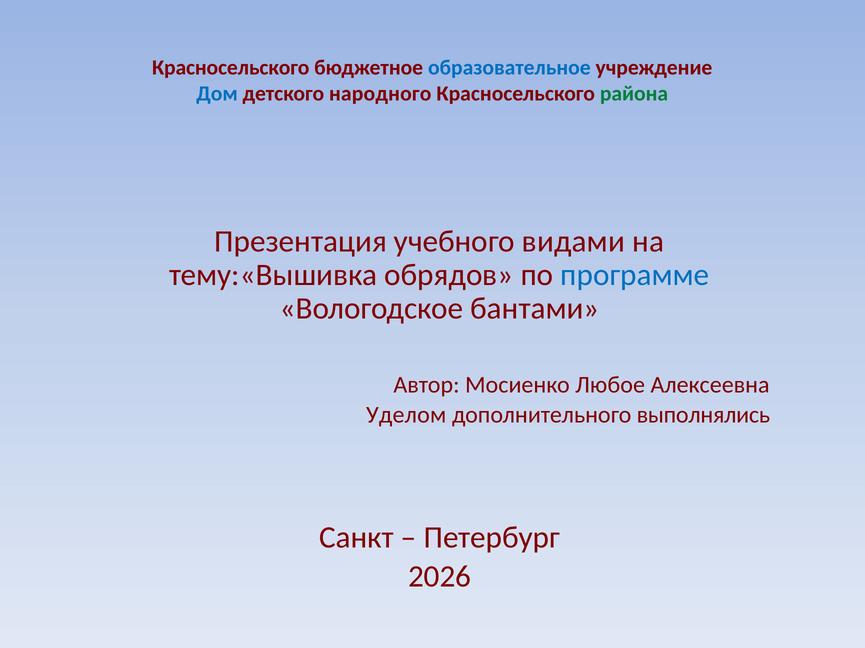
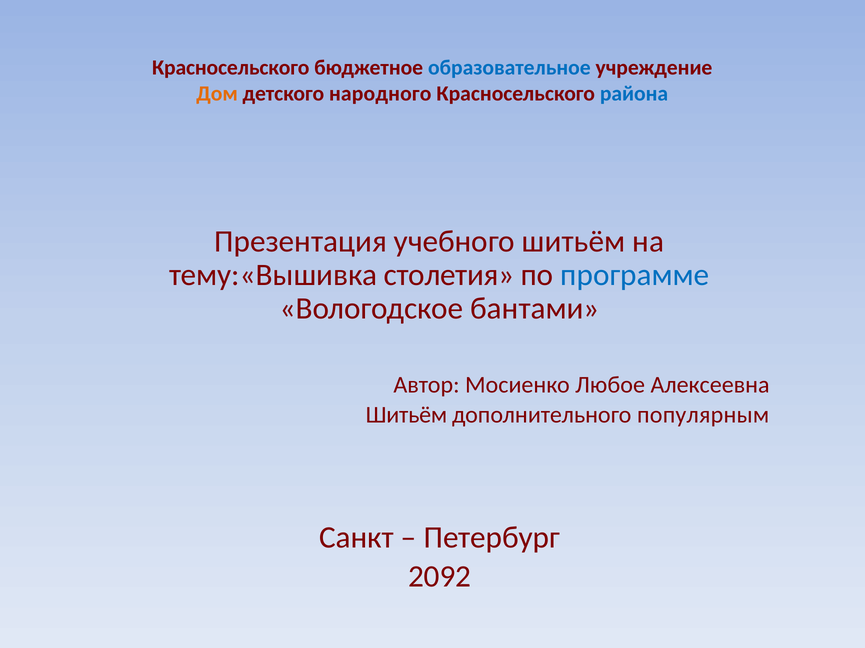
Дом colour: blue -> orange (217, 94)
района colour: green -> blue (634, 94)
учебного видами: видами -> шитьём (574, 241)
обрядов: обрядов -> столетия (449, 275)
Уделом: Уделом -> Шитьём (406, 415)
выполнялись: выполнялись -> популярным (703, 415)
2026: 2026 -> 2092 (440, 577)
